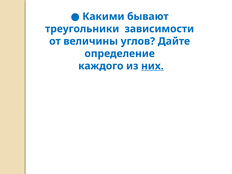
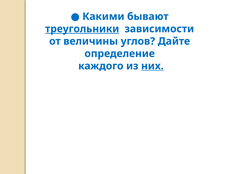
треугольники underline: none -> present (82, 29)
